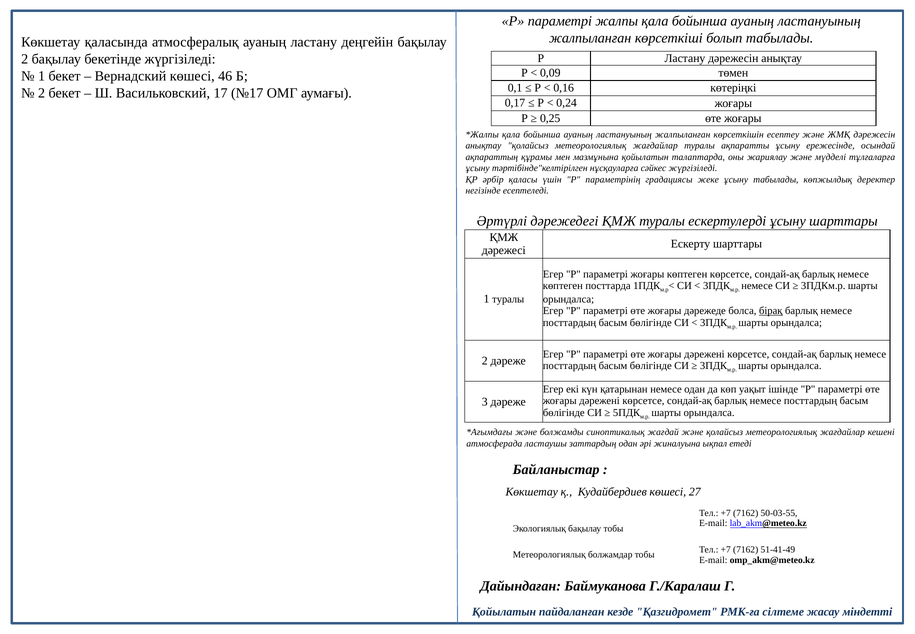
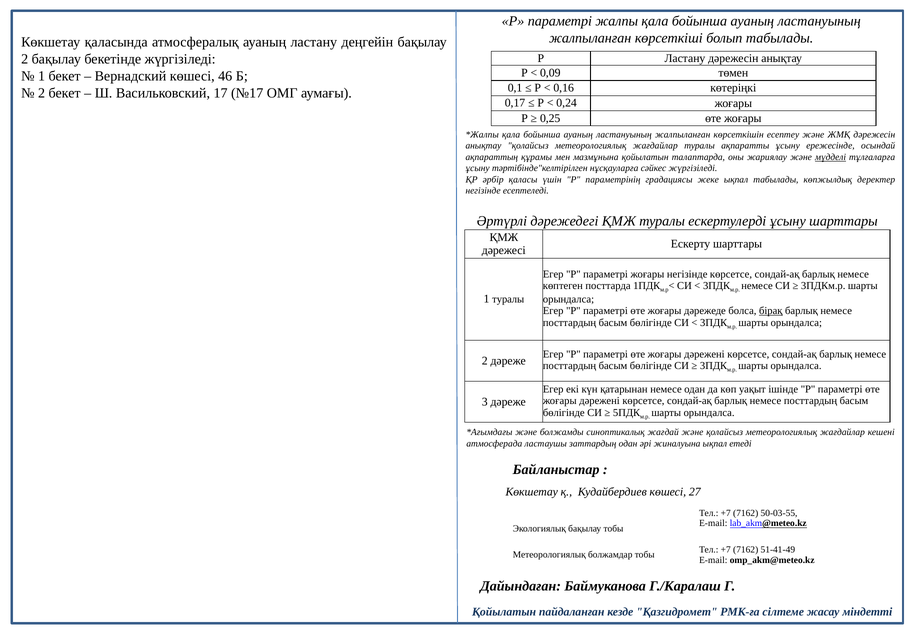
мүдделі underline: none -> present (831, 157)
жеке ұсыну: ұсыну -> ықпал (736, 179)
жоғары көптеген: көптеген -> негізінде (687, 274)
